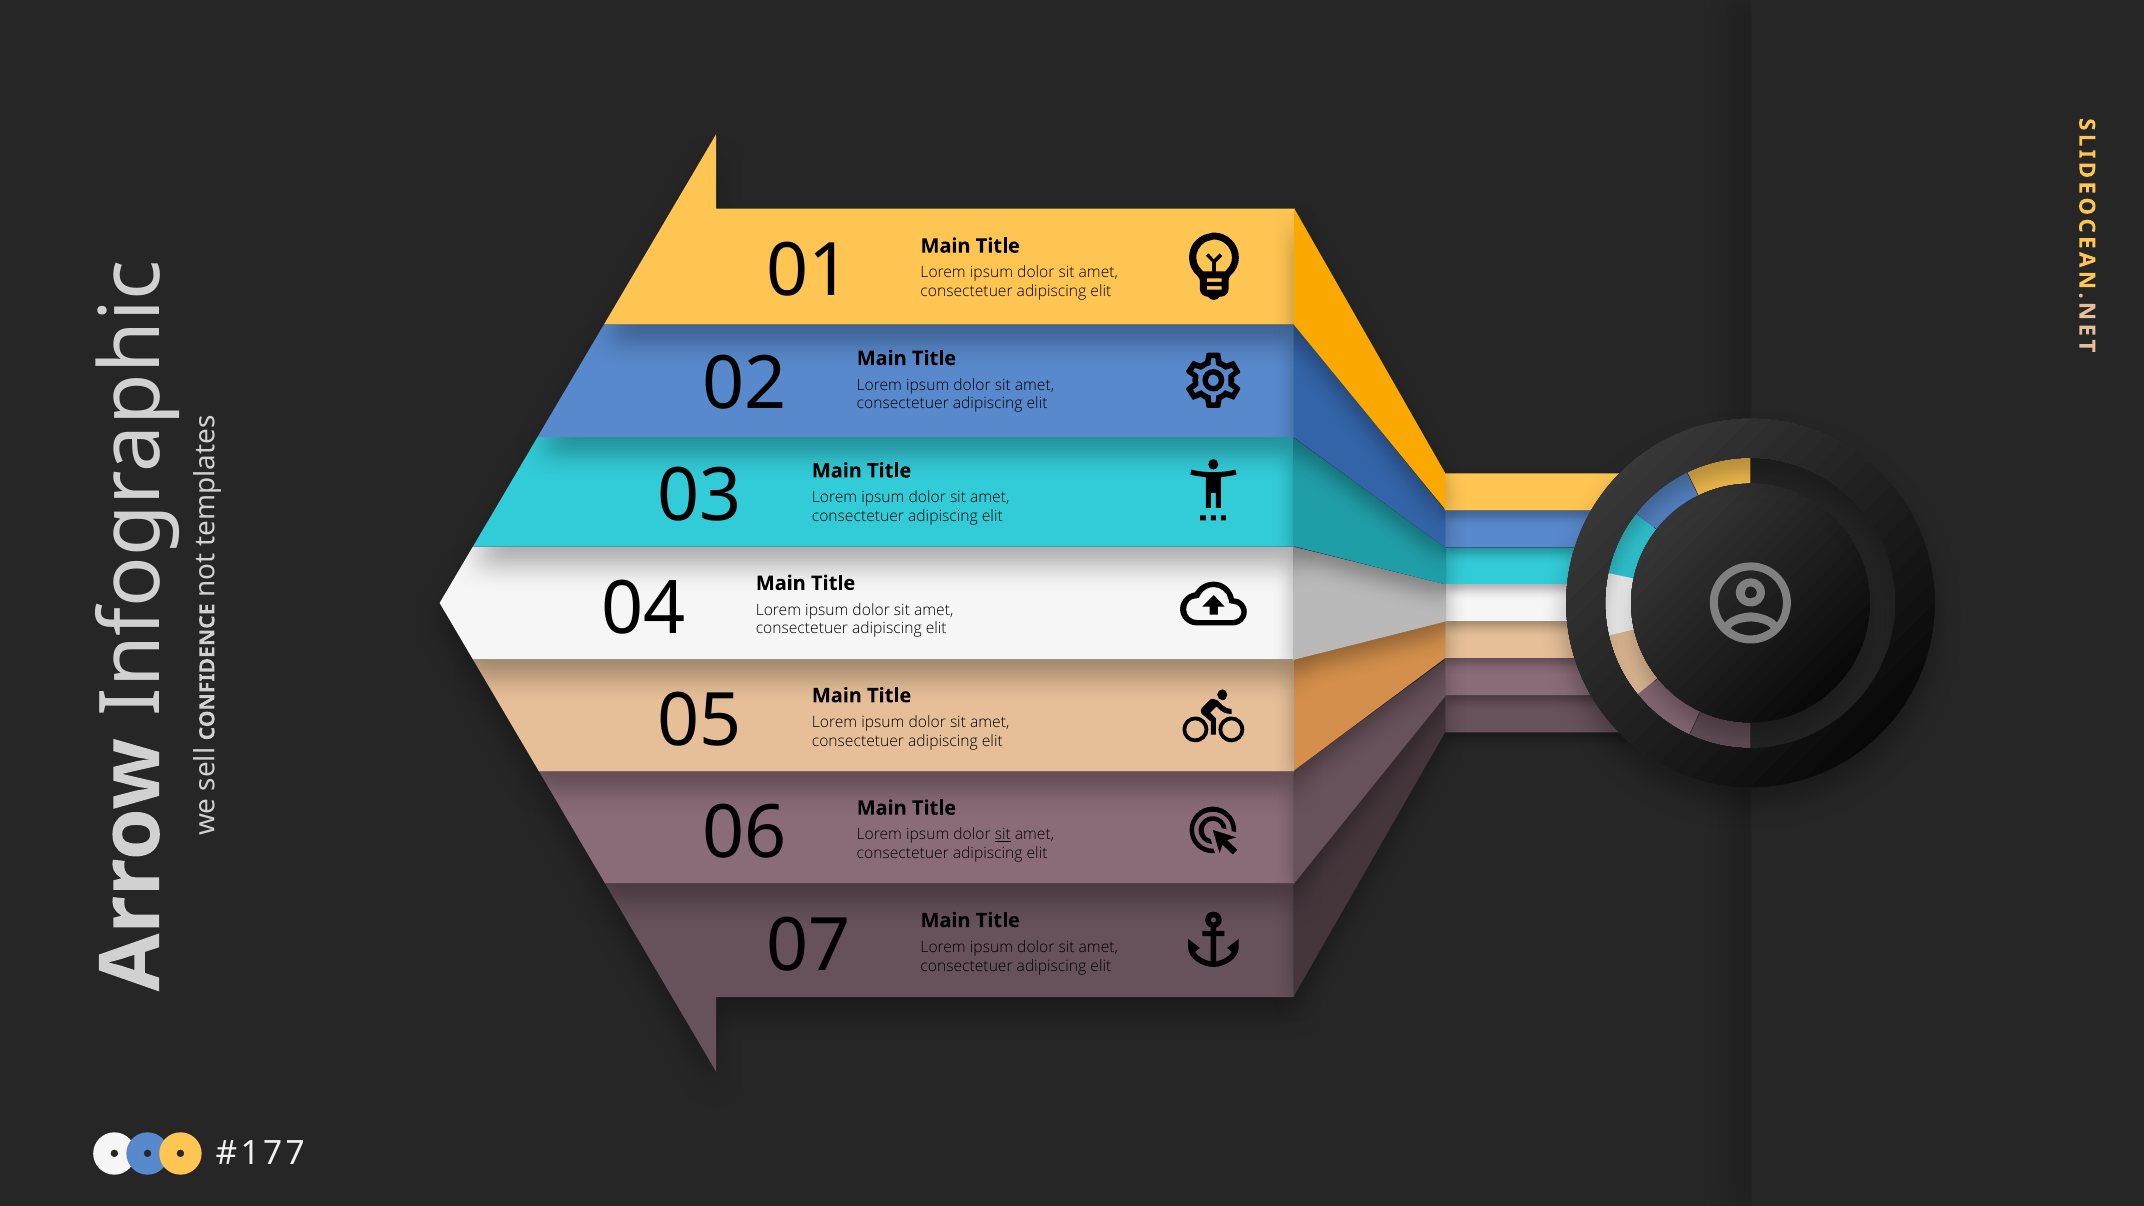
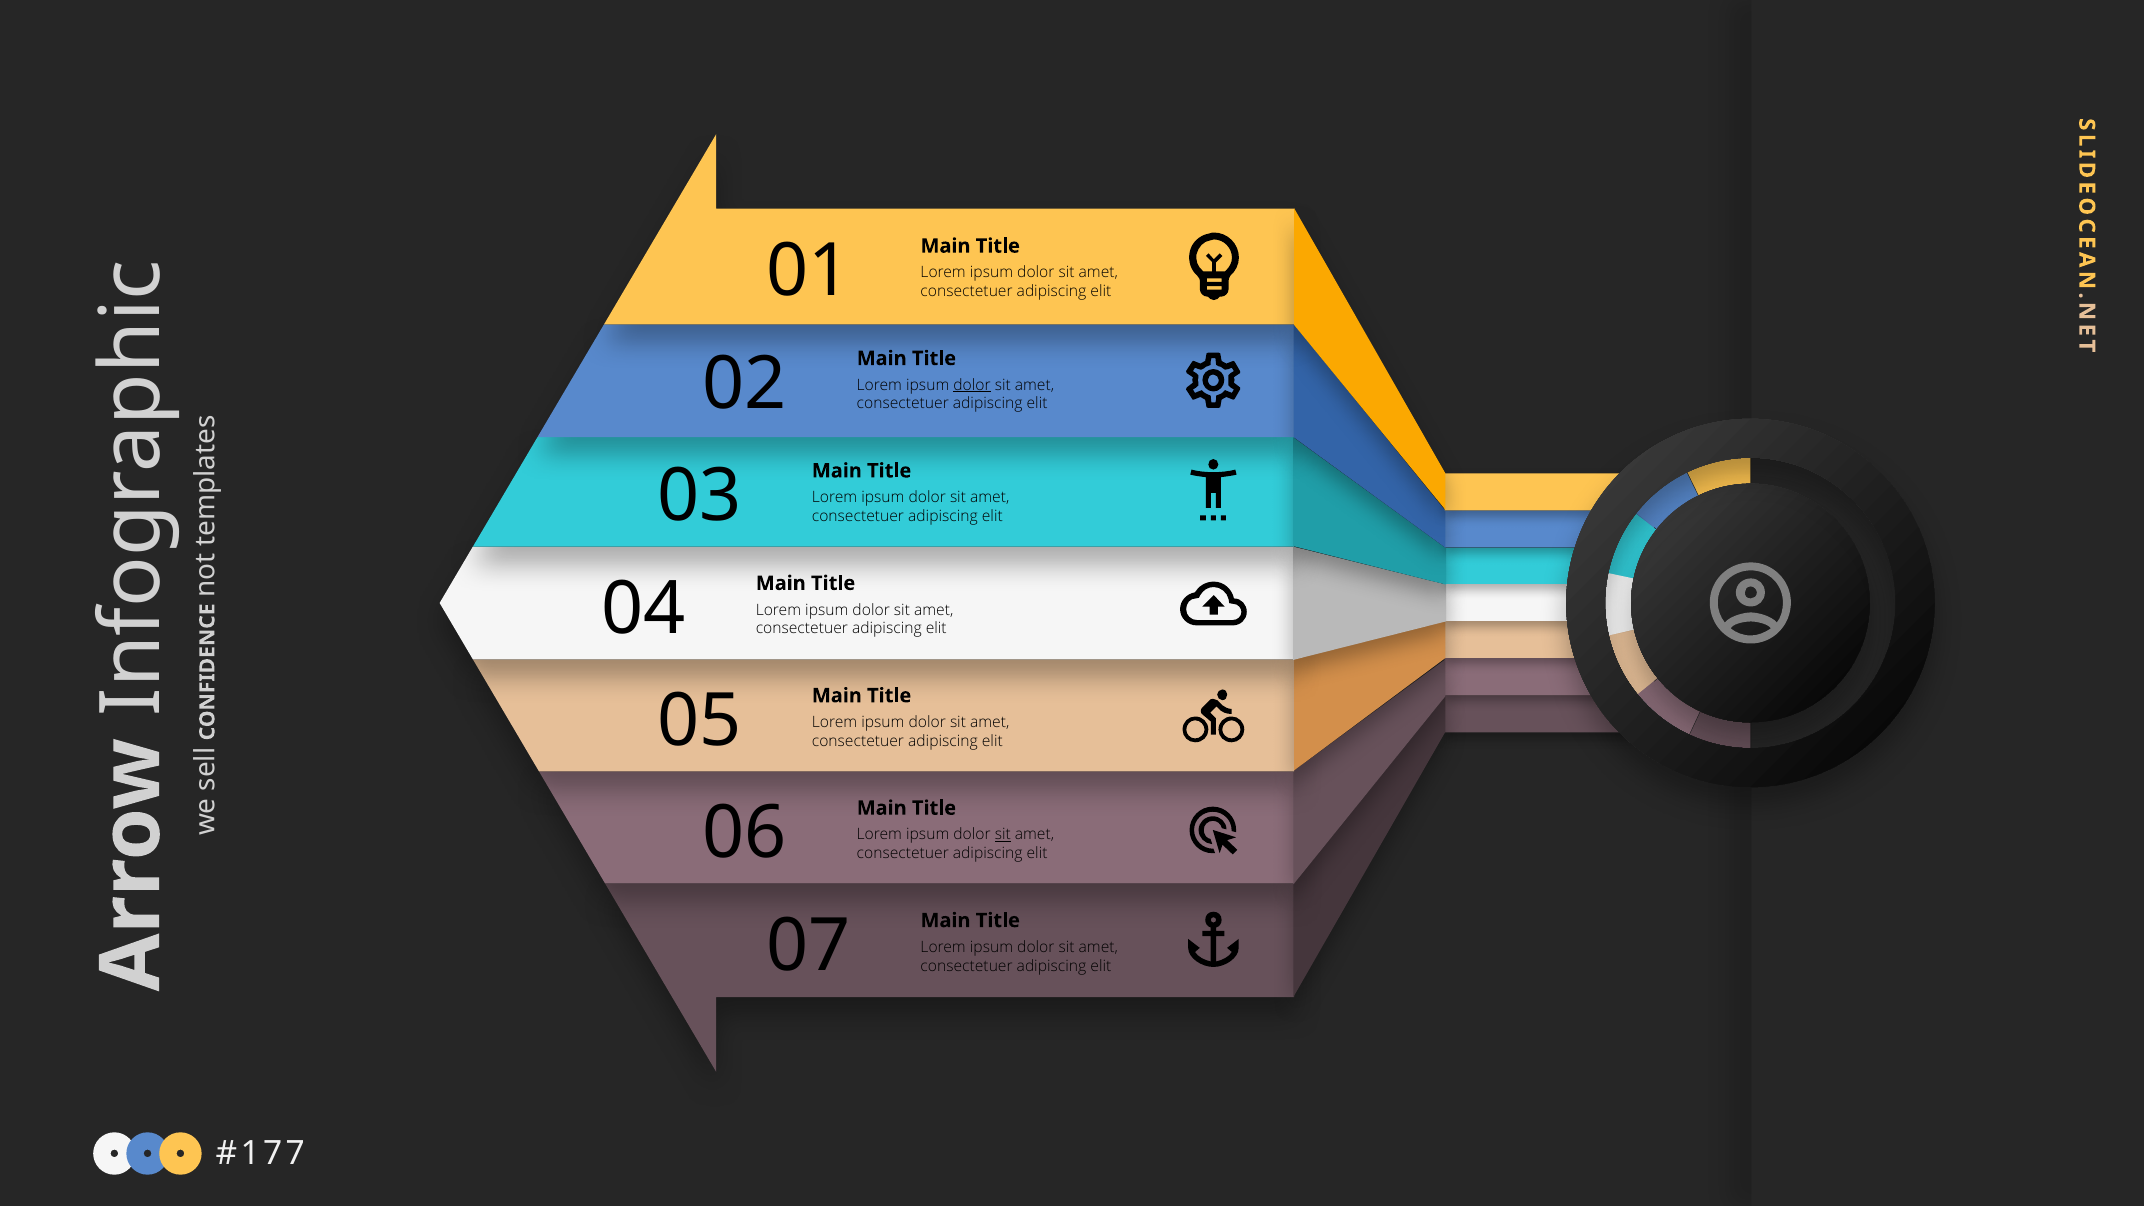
dolor underline: none -> present (972, 385)
